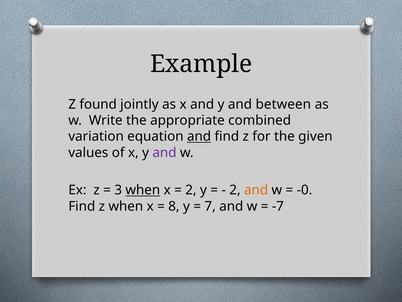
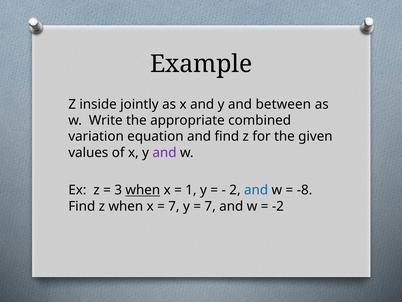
found: found -> inside (98, 104)
and underline: present -> none (199, 136)
2: 2 -> 1 (191, 190)
and colour: orange -> blue (256, 190)
-0: -0 -> -8 (305, 190)
8: 8 -> 7 (174, 206)
-7: -7 -> -2 (278, 206)
